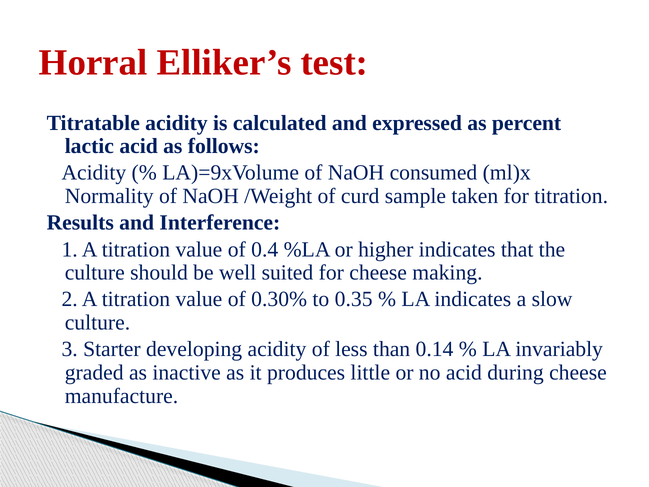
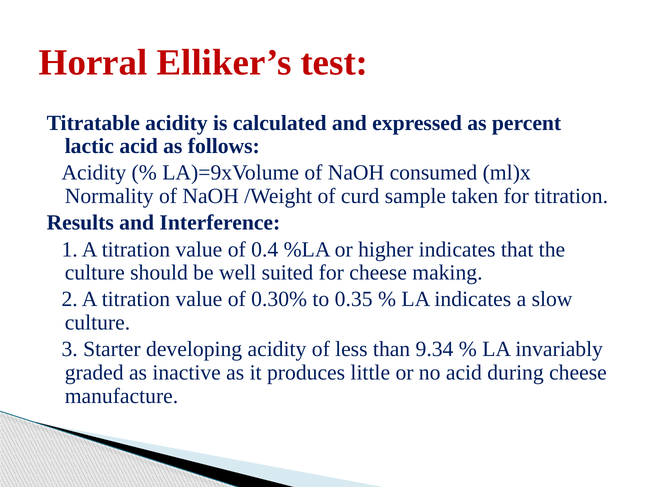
0.14: 0.14 -> 9.34 (435, 349)
